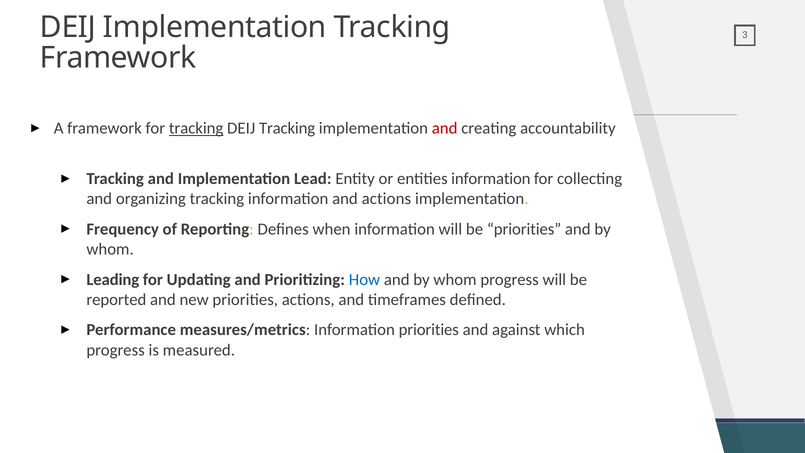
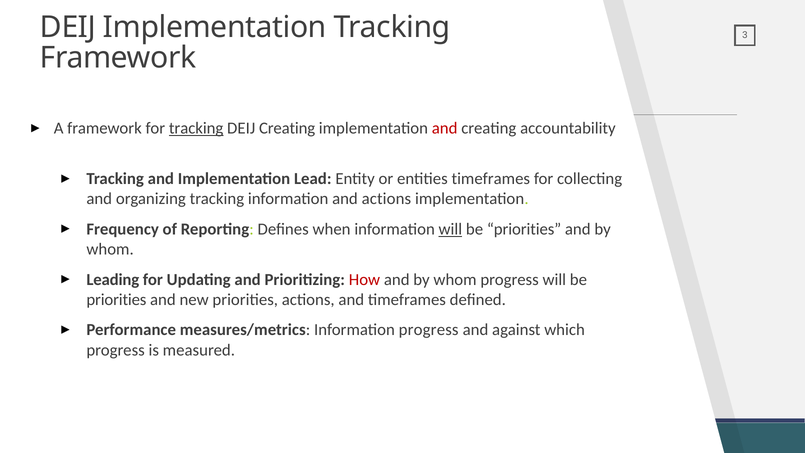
DEIJ Tracking: Tracking -> Creating (287, 128)
entities information: information -> timeframes (491, 179)
will underline: none -> present (450, 229)
How colour: blue -> red (364, 279)
reported: reported -> priorities (116, 299)
Information priorities: priorities -> progress (429, 330)
